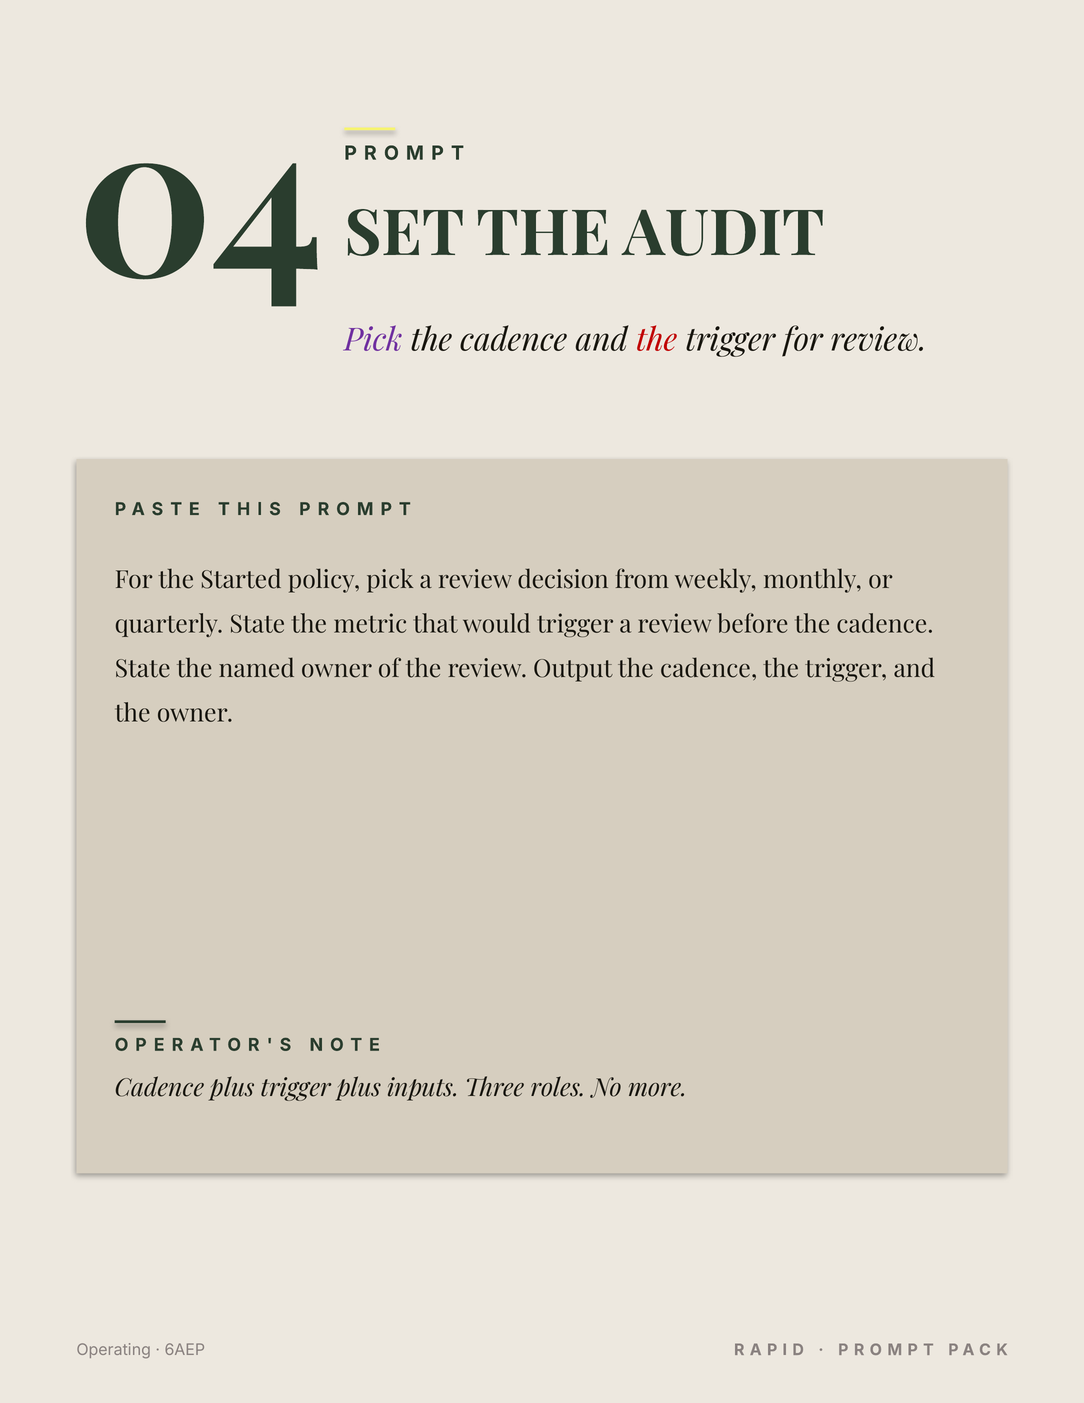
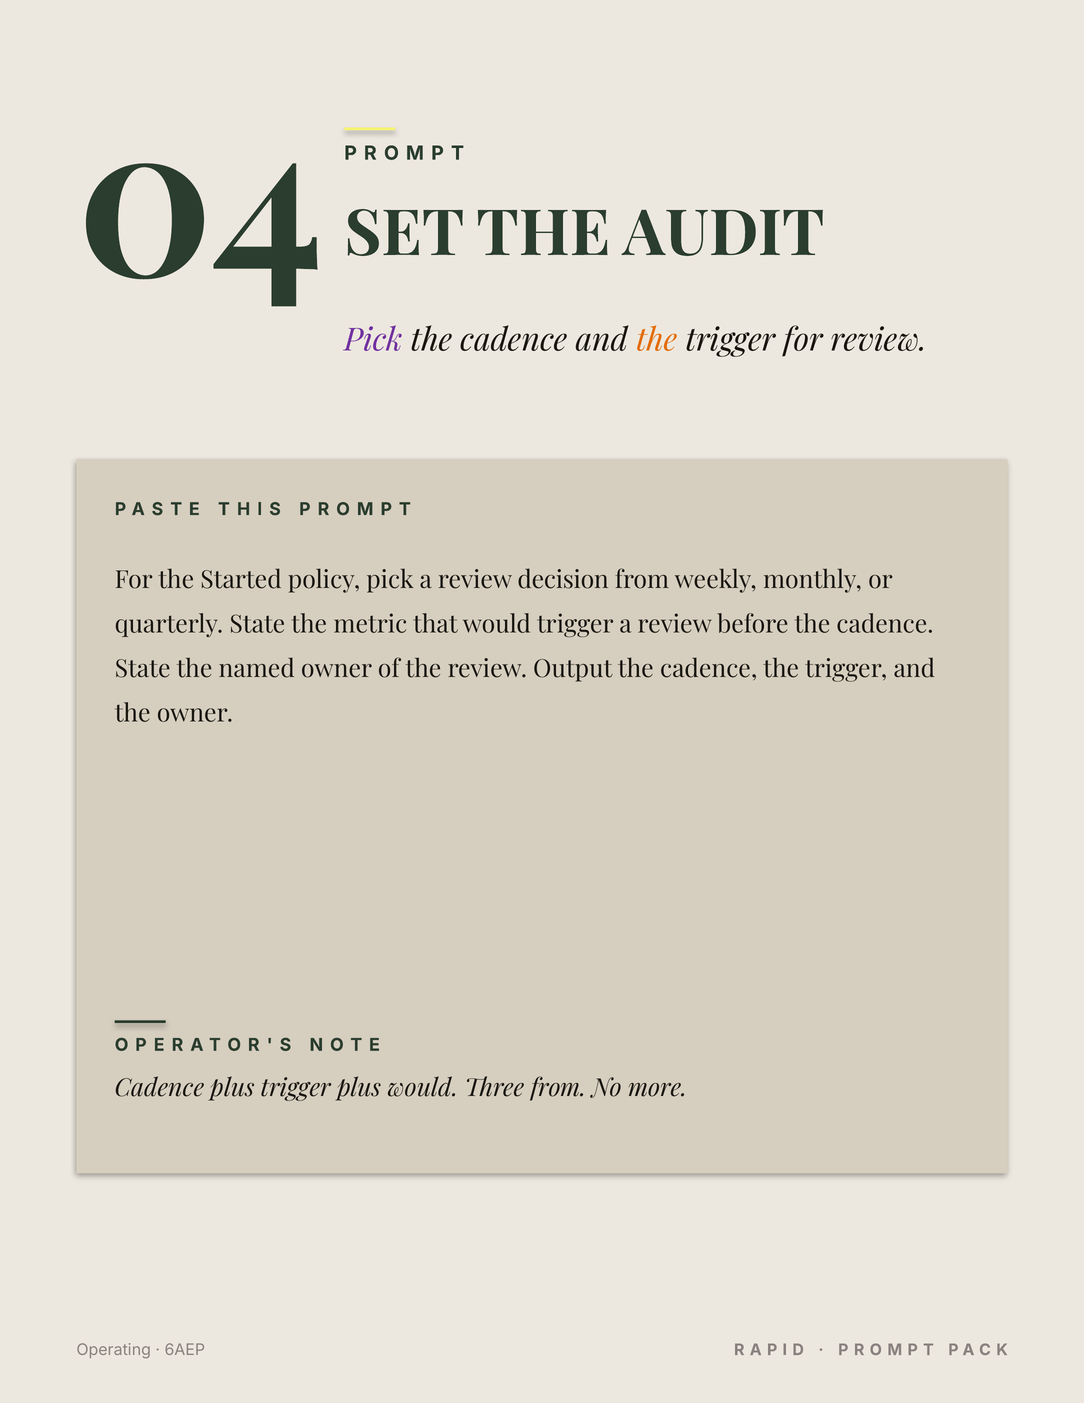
the colour: red -> orange (657, 340)
plus inputs: inputs -> would (423, 1088)
Three roles: roles -> from (558, 1088)
